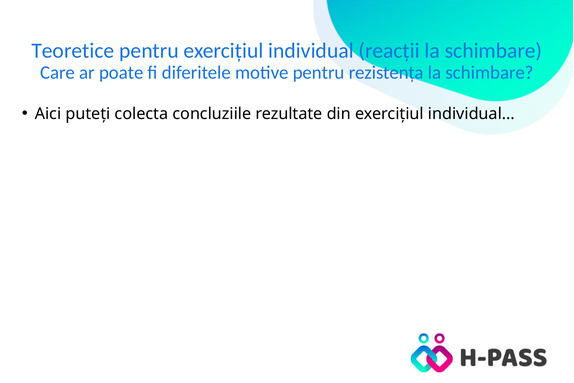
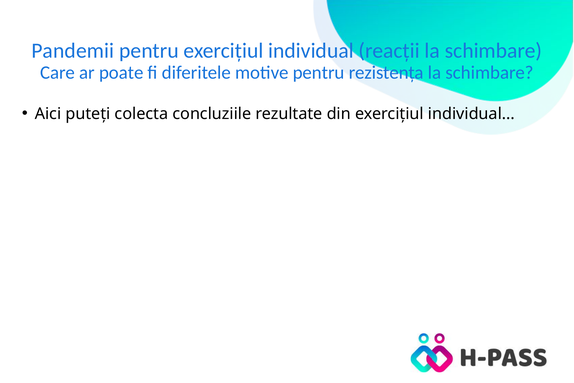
Teoretice: Teoretice -> Pandemii (73, 51)
